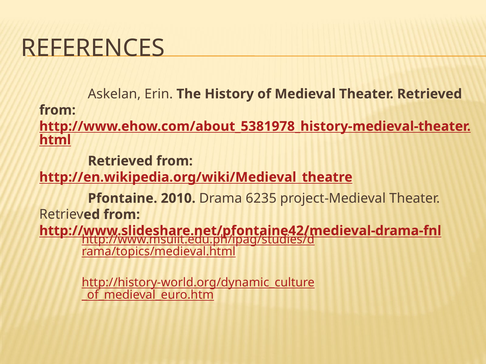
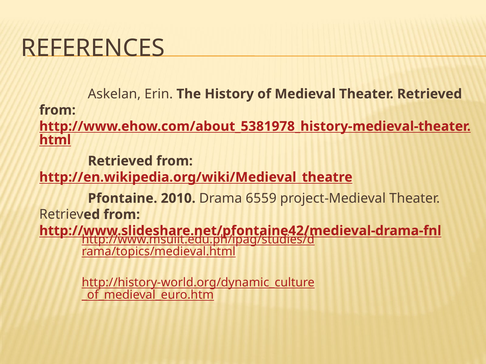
6235: 6235 -> 6559 (261, 199)
